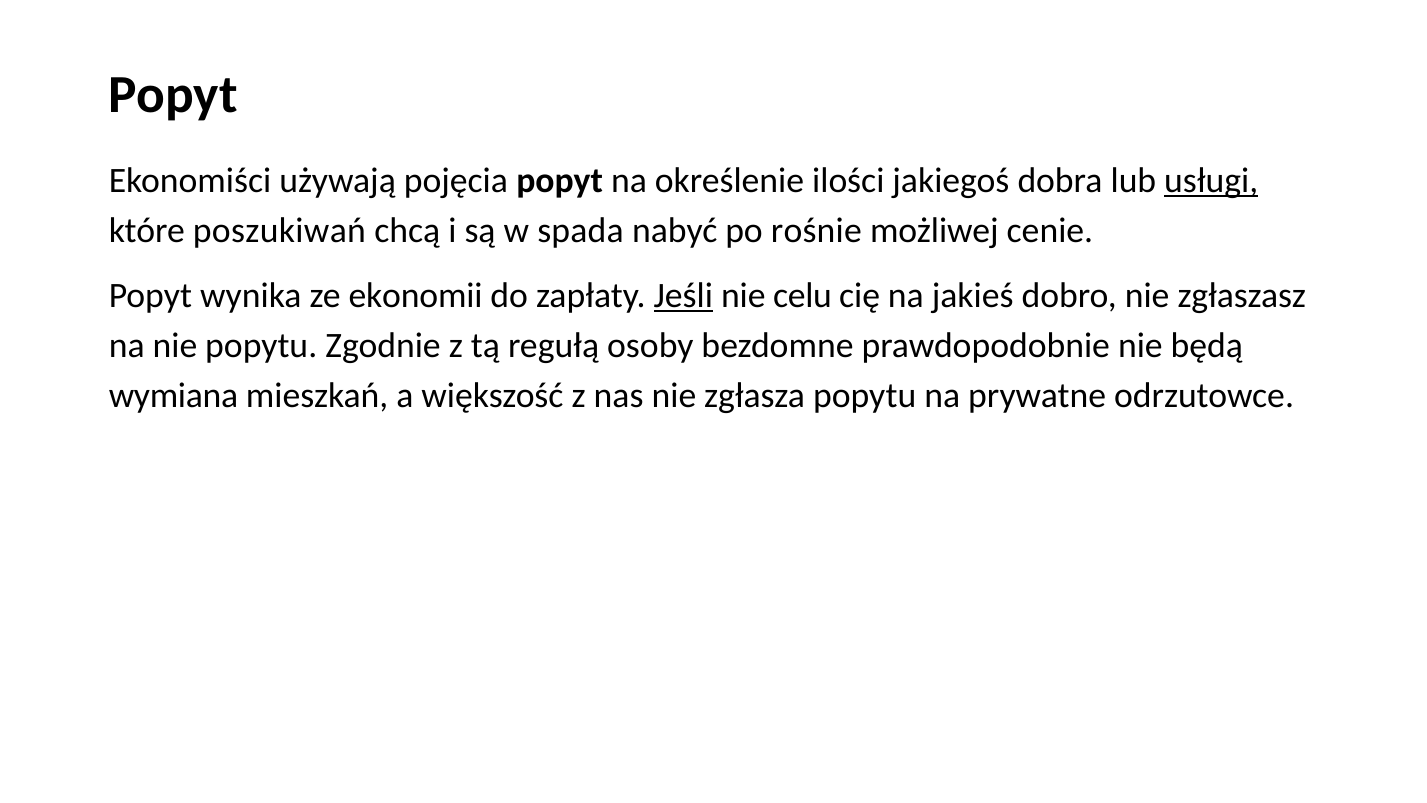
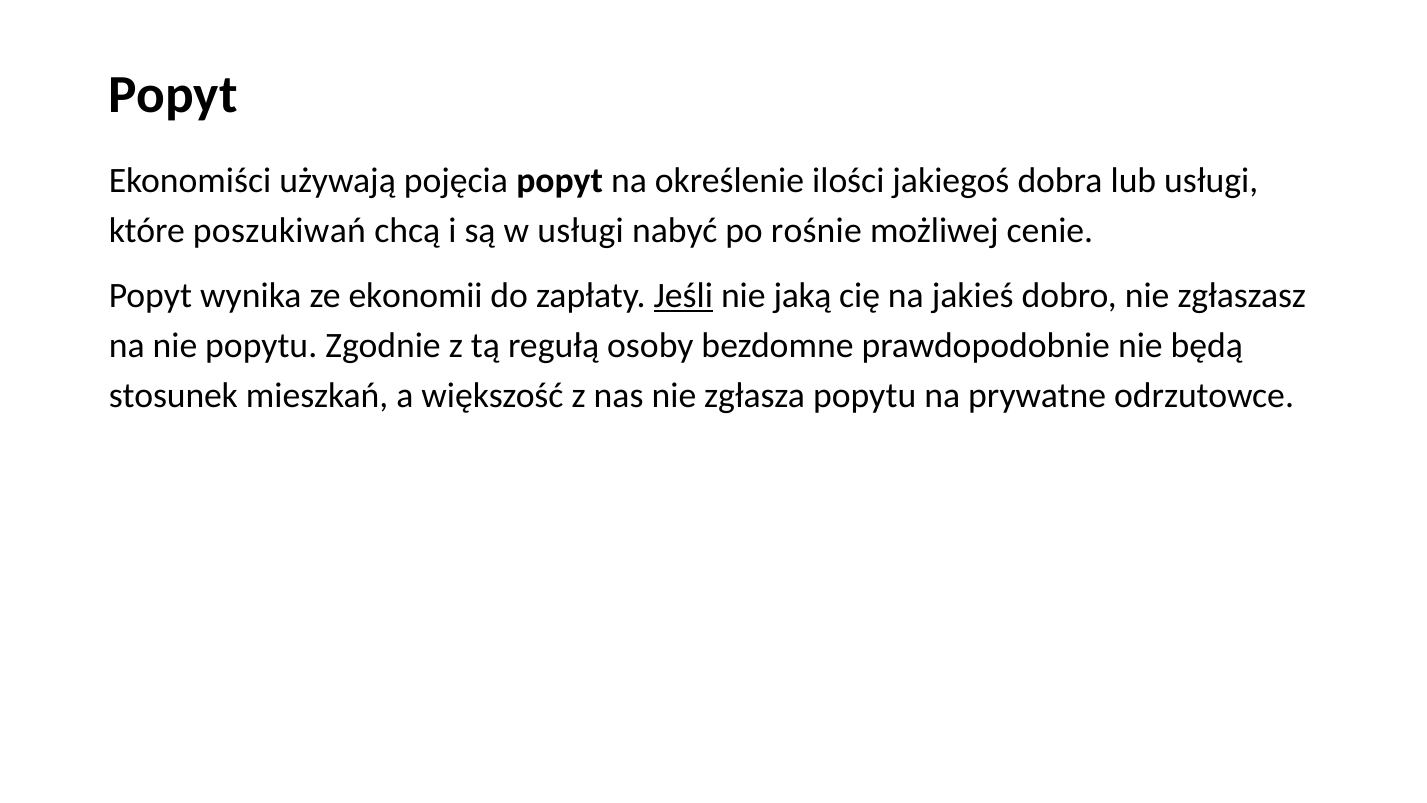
usługi underline: present -> none (1211, 181)
w spada: spada -> usługi (581, 231)
celu: celu -> jaką (803, 295)
wymiana: wymiana -> stosunek (173, 395)
